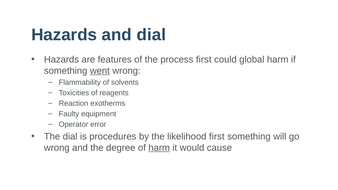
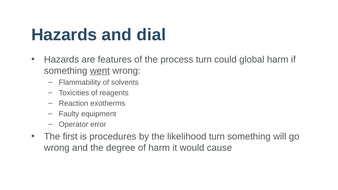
process first: first -> turn (204, 60)
The dial: dial -> first (70, 137)
likelihood first: first -> turn (217, 137)
harm underline: present -> none (159, 148)
